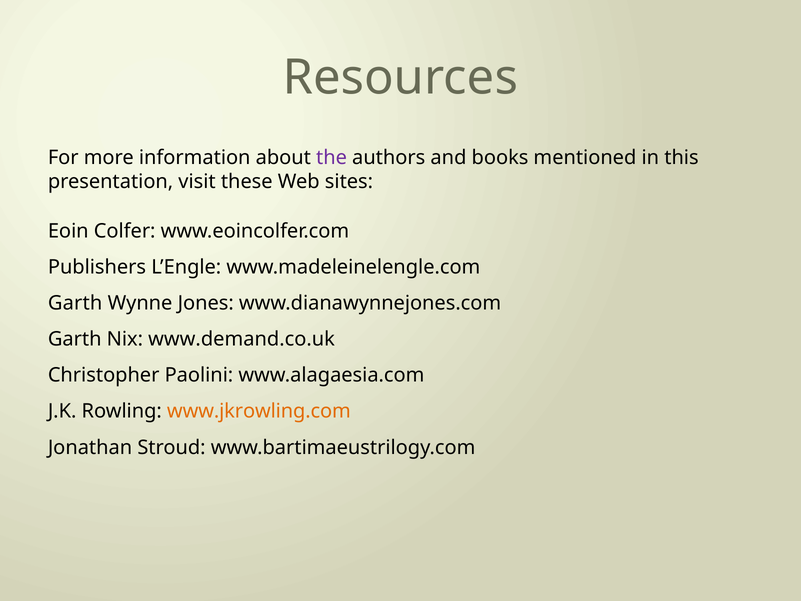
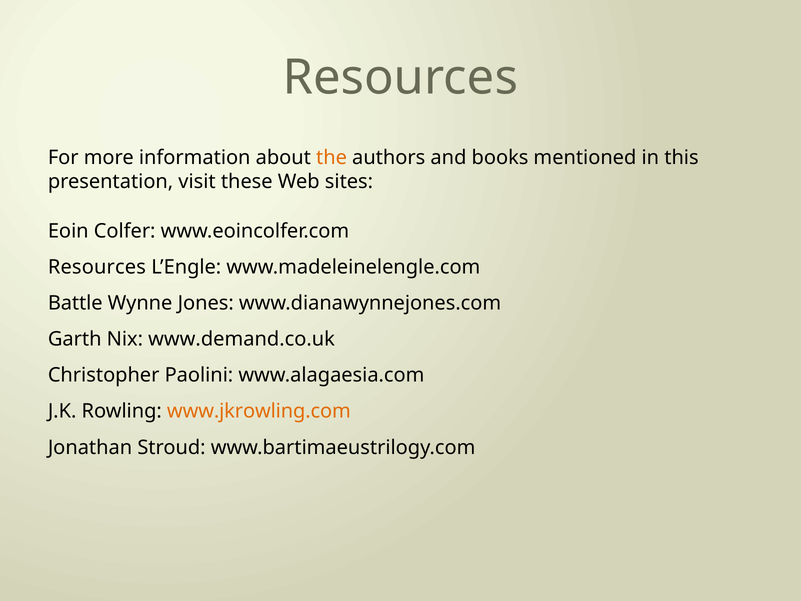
the colour: purple -> orange (332, 158)
Publishers: Publishers -> Resources (97, 267)
Garth: Garth -> Battle (75, 303)
